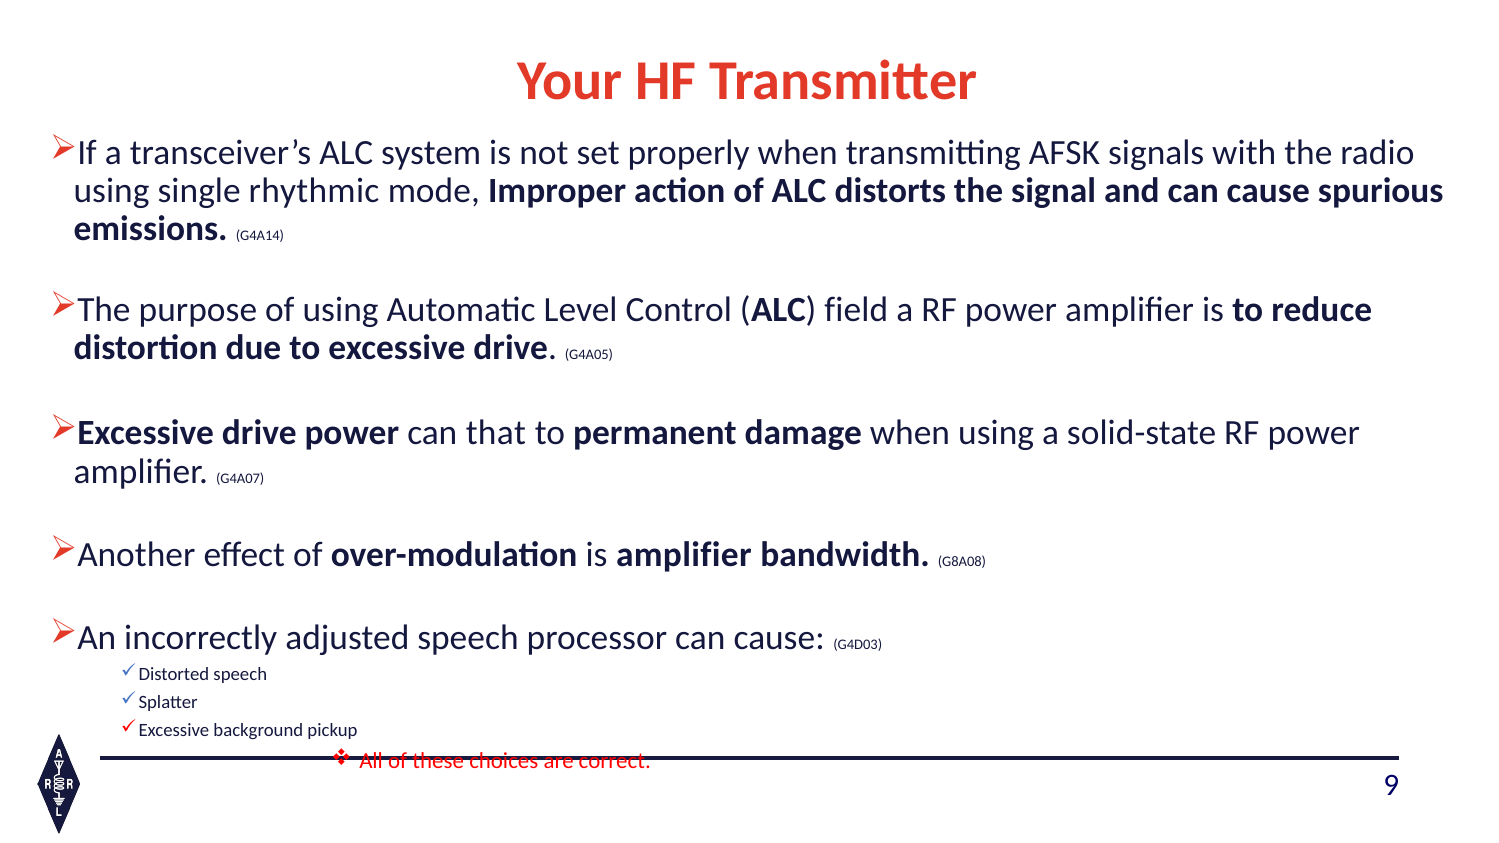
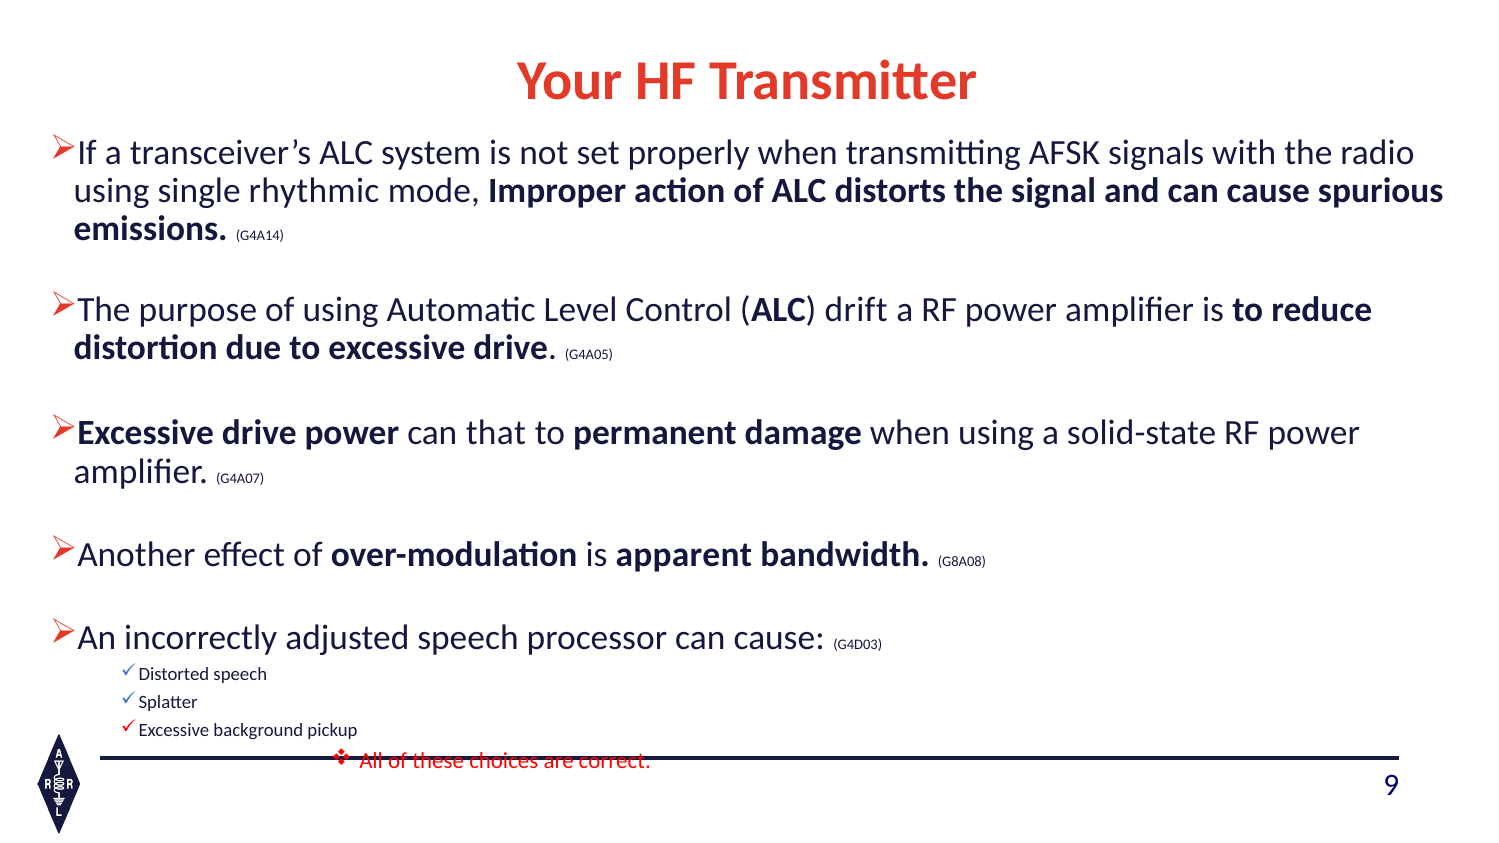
field: field -> drift (856, 310)
is amplifier: amplifier -> apparent (684, 555)
